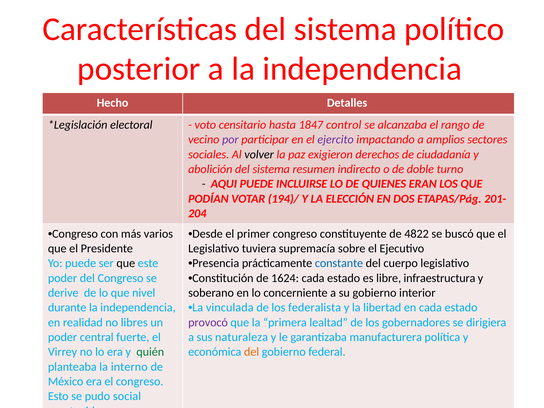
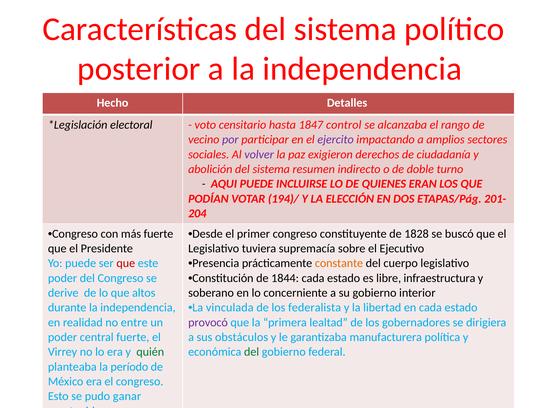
volver colour: black -> purple (259, 154)
más varios: varios -> fuerte (158, 234)
4822: 4822 -> 1828 (417, 234)
constante colour: blue -> orange (339, 263)
que colour: black -> red (126, 263)
1624: 1624 -> 1844 (285, 278)
nivel: nivel -> altos (144, 293)
libres: libres -> entre (134, 322)
naturaleza: naturaleza -> obstáculos (242, 337)
del colour: orange -> green (252, 352)
interno: interno -> período (129, 367)
social: social -> ganar (127, 396)
